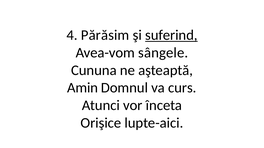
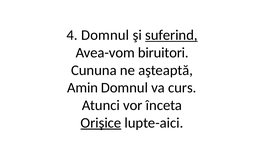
4 Părăsim: Părăsim -> Domnul (105, 35)
sângele: sângele -> biruitori (163, 53)
Orişice underline: none -> present (101, 123)
